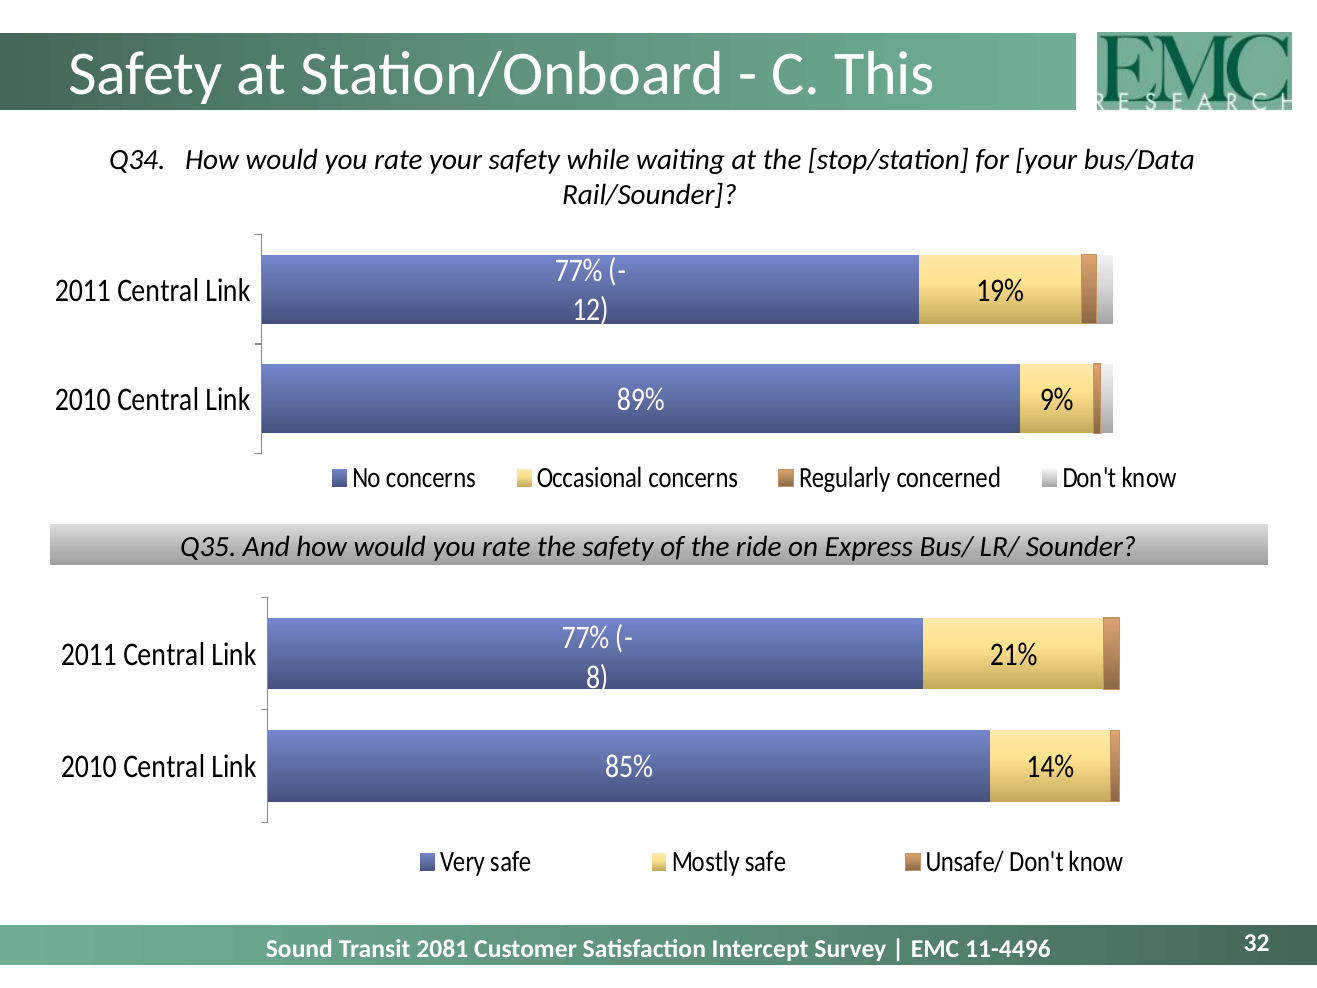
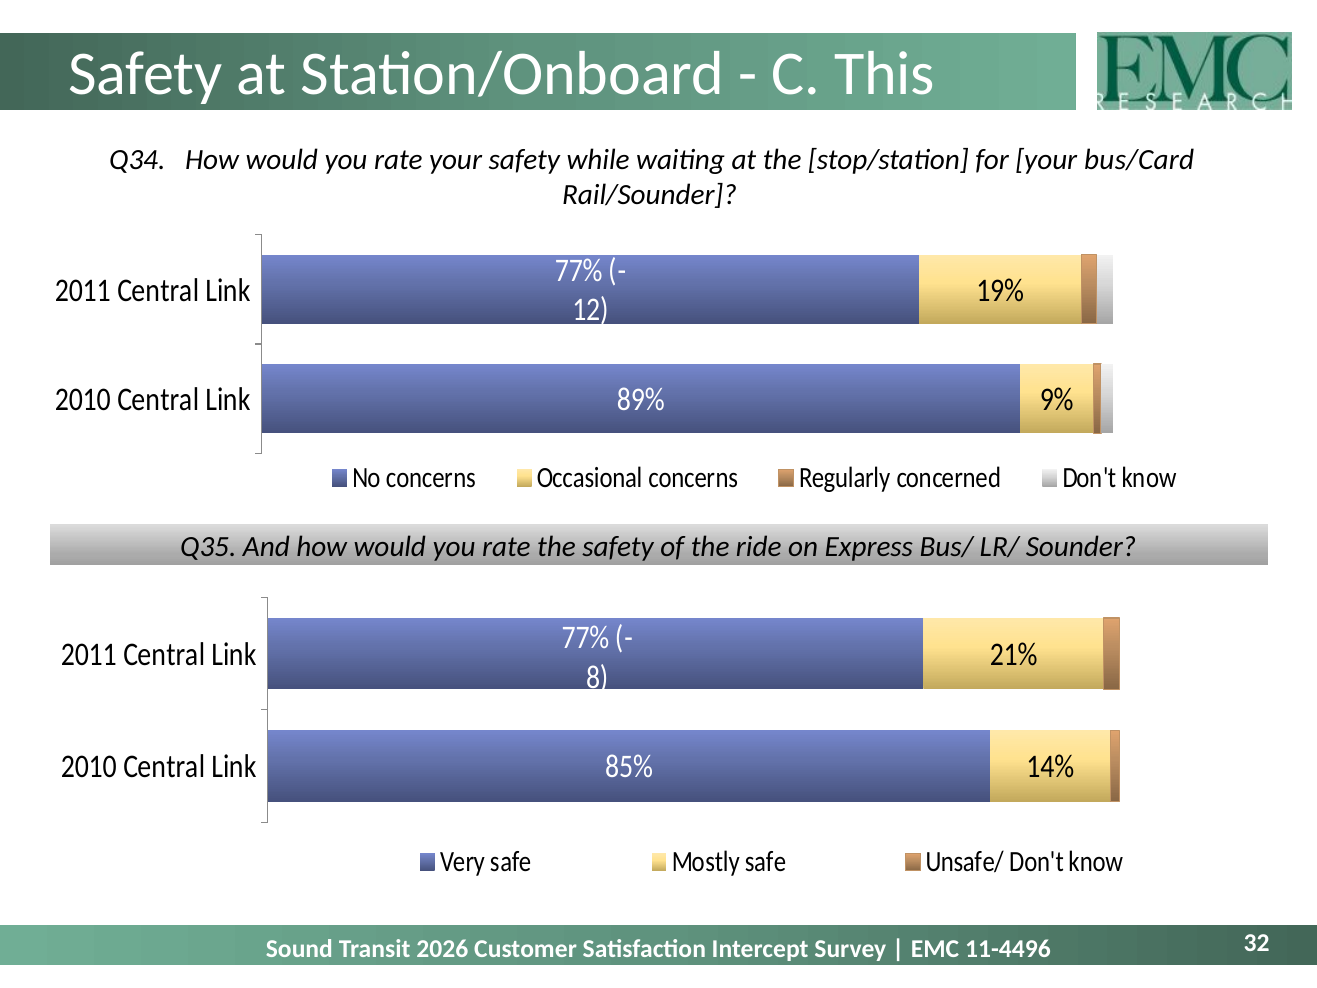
bus/Data: bus/Data -> bus/Card (1139, 160)
2081: 2081 -> 2026 (442, 948)
